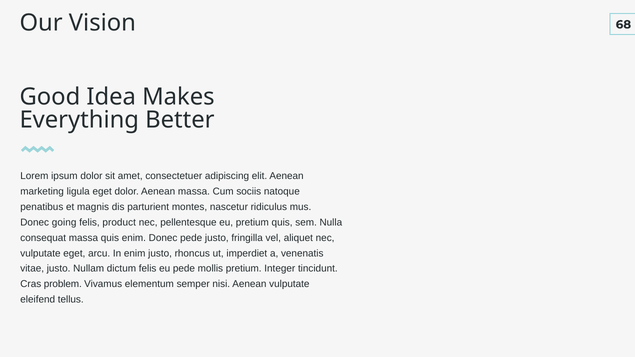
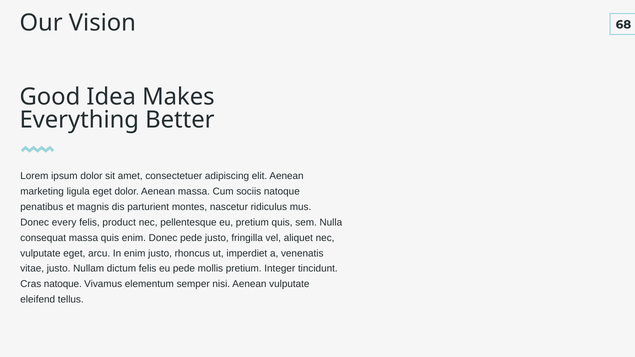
going: going -> every (64, 222)
Cras problem: problem -> natoque (63, 284)
